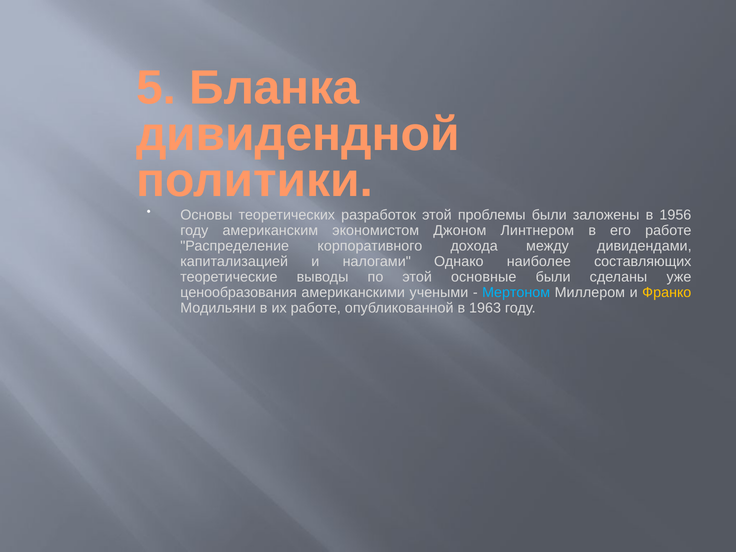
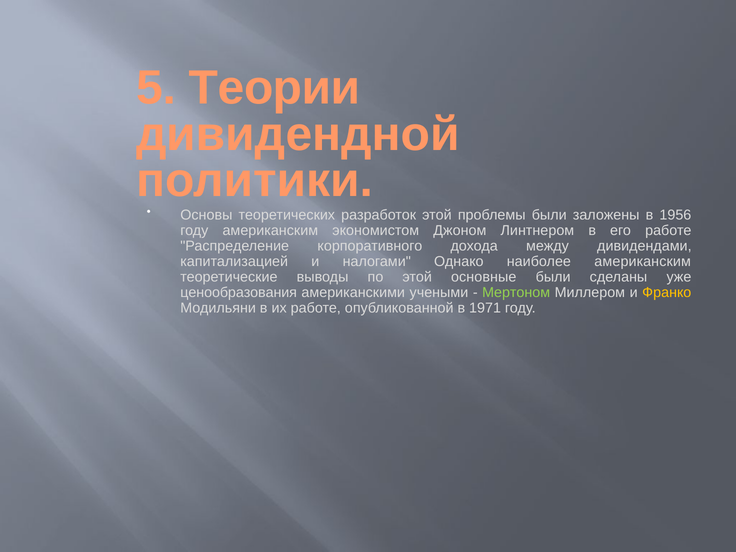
Бланка: Бланка -> Теории (275, 88)
наиболее составляющих: составляющих -> американским (643, 262)
Мертоном colour: light blue -> light green (516, 292)
1963: 1963 -> 1971 (485, 308)
